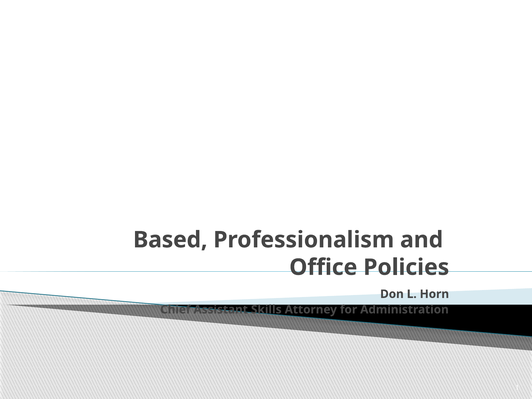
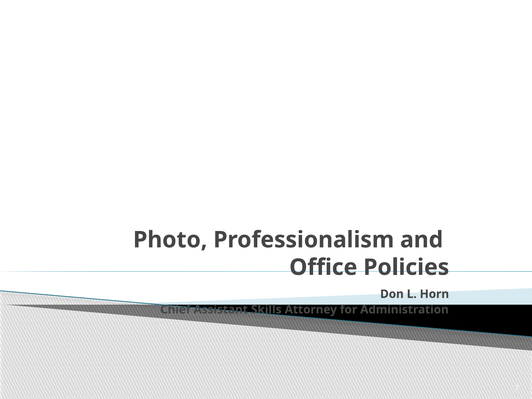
Based: Based -> Photo (170, 240)
